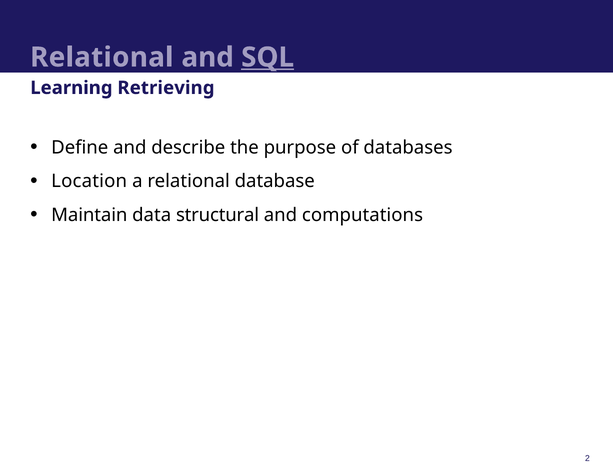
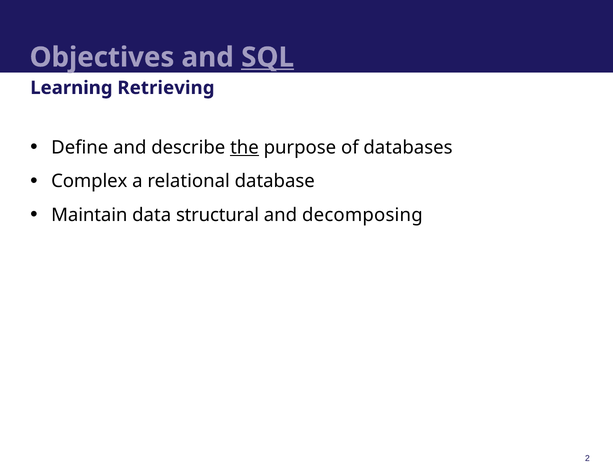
Relational: Relational -> Objectives (102, 57)
the underline: none -> present (244, 147)
Location: Location -> Complex (89, 181)
computations: computations -> decomposing (362, 215)
